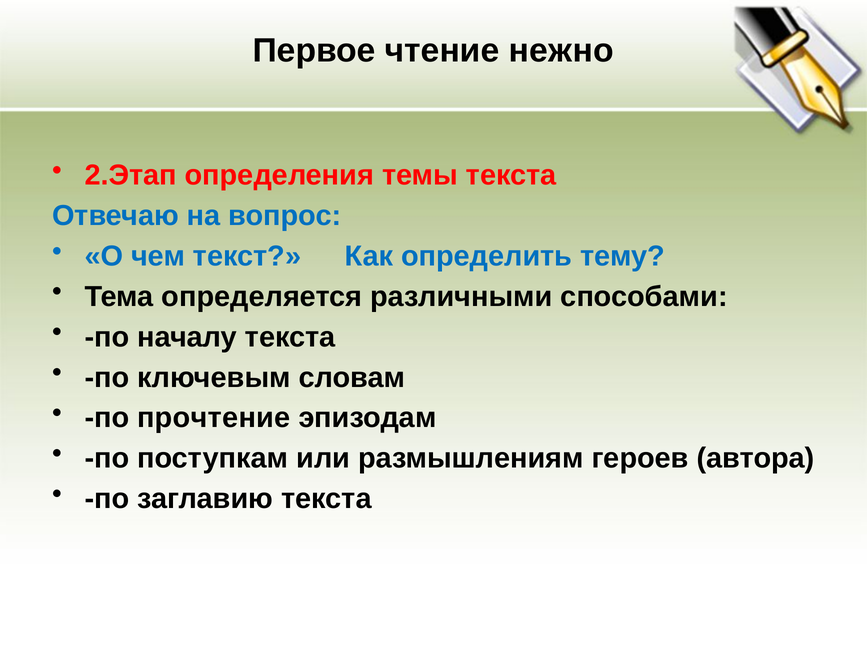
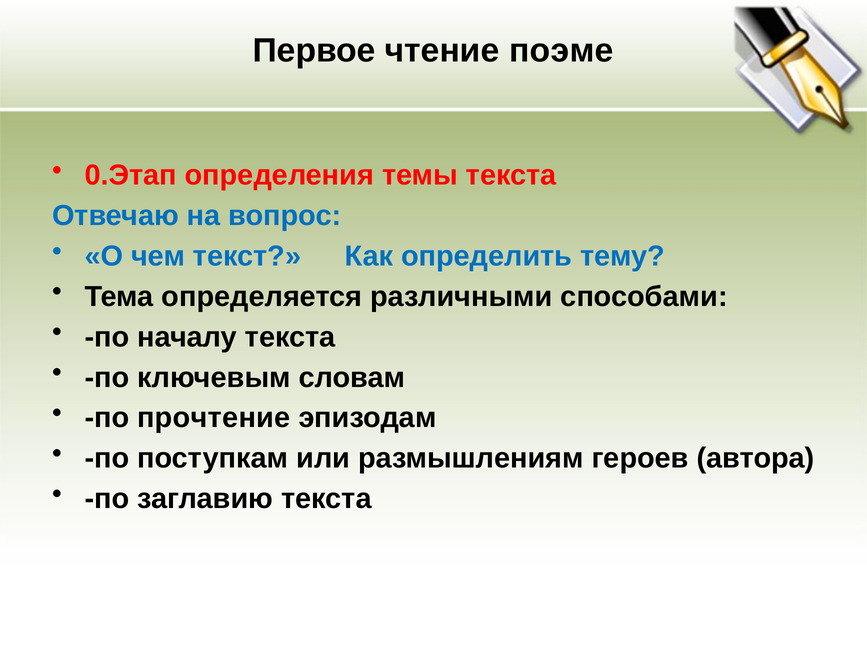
нежно: нежно -> поэме (561, 51)
2.Этап: 2.Этап -> 0.Этап (131, 175)
